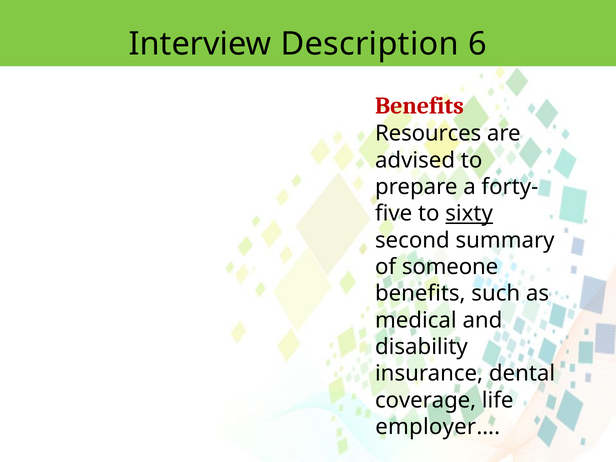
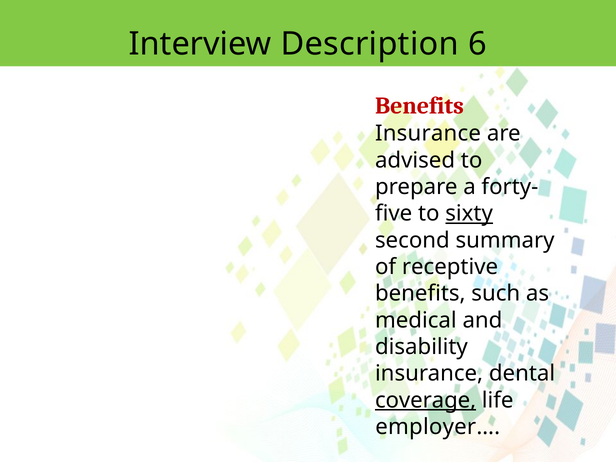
Resources: Resources -> Insurance (428, 134)
someone: someone -> receptive (450, 267)
coverage underline: none -> present (426, 400)
